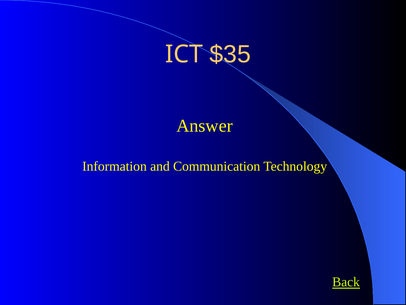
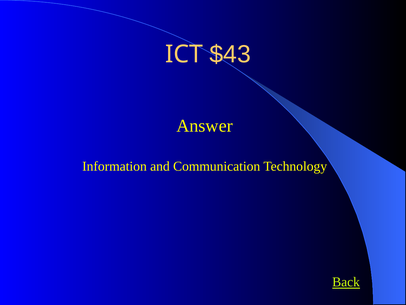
$35: $35 -> $43 (230, 54)
